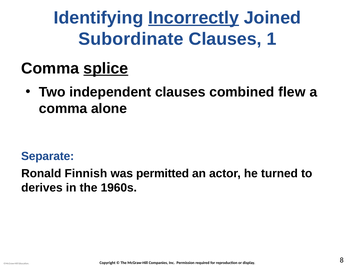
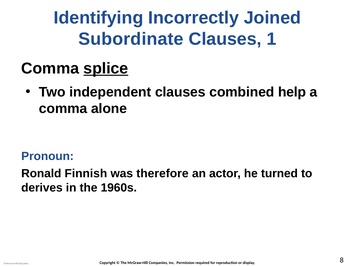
Incorrectly underline: present -> none (194, 18)
flew: flew -> help (292, 92)
Separate: Separate -> Pronoun (48, 156)
permitted: permitted -> therefore (162, 174)
